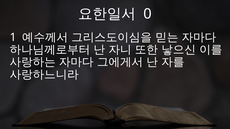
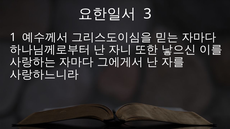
0: 0 -> 3 (148, 14)
